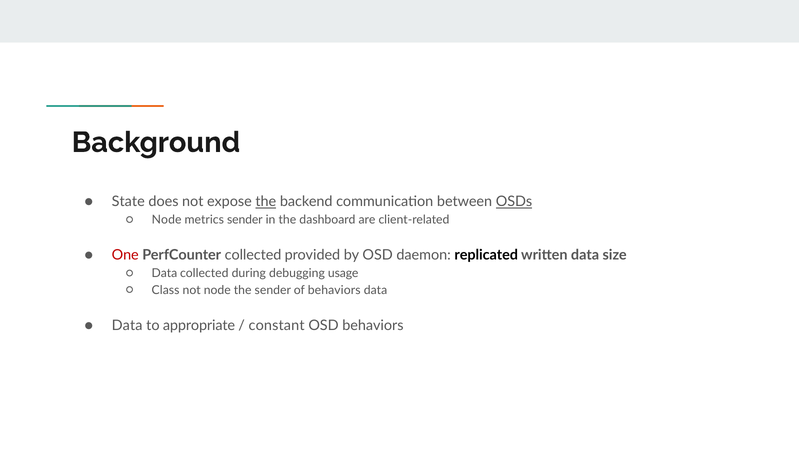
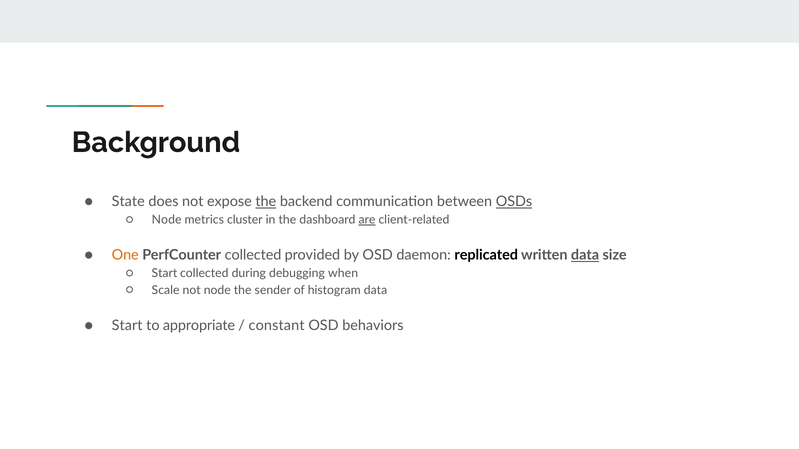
metrics sender: sender -> cluster (245, 220)
are underline: none -> present (367, 220)
One colour: red -> orange (125, 255)
data underline: none -> present (585, 255)
Data: Data -> Start (164, 273)
usage: usage -> when (343, 273)
Class: Class -> Scale (166, 290)
of behaviors: behaviors -> histogram (334, 290)
Data: Data -> Start (127, 326)
